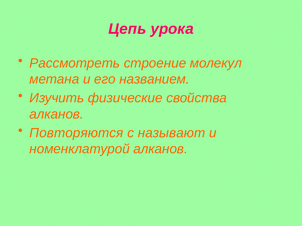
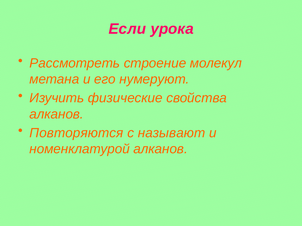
Цепь: Цепь -> Если (127, 29)
названием: названием -> нумеруют (154, 79)
